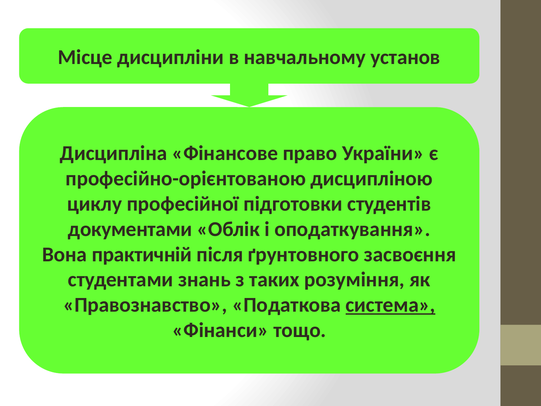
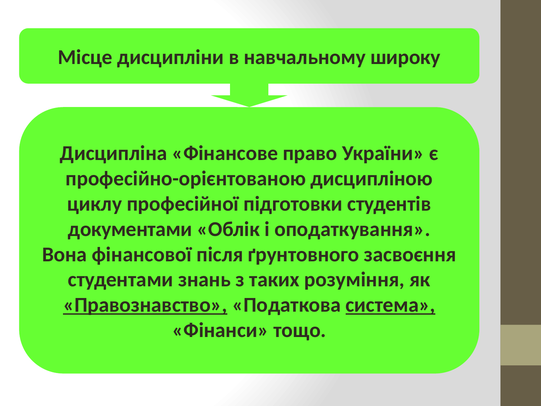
установ: установ -> широку (405, 57)
практичній: практичній -> фiнансової (142, 254)
Правознавство underline: none -> present (145, 305)
